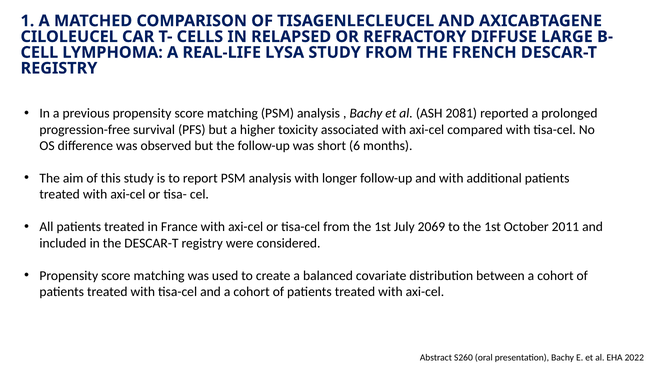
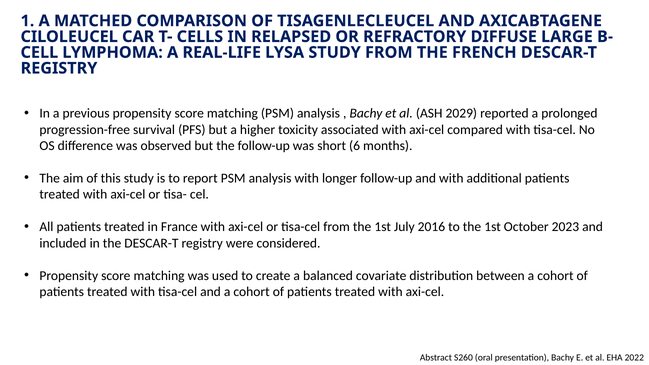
2081: 2081 -> 2029 (461, 113)
2069: 2069 -> 2016 (431, 227)
2011: 2011 -> 2023 (565, 227)
